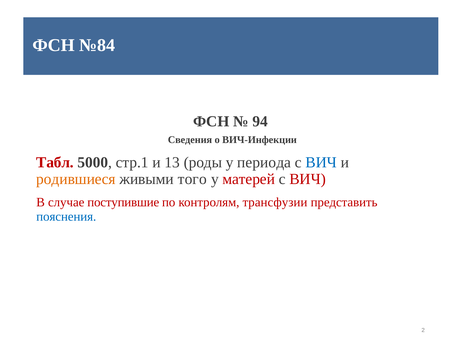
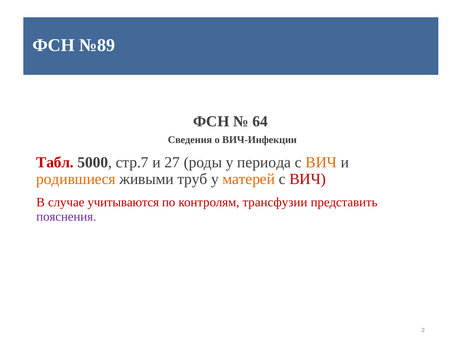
№84: №84 -> №89 (97, 45)
94: 94 -> 64 (260, 121)
стр.1: стр.1 -> стр.7 (132, 162)
13: 13 -> 27 (172, 162)
ВИЧ colour: blue -> orange (321, 162)
того: того -> труб (192, 179)
матерей colour: red -> orange (249, 179)
поступившие: поступившие -> учитываются (123, 202)
пояснения colour: blue -> purple (66, 217)
